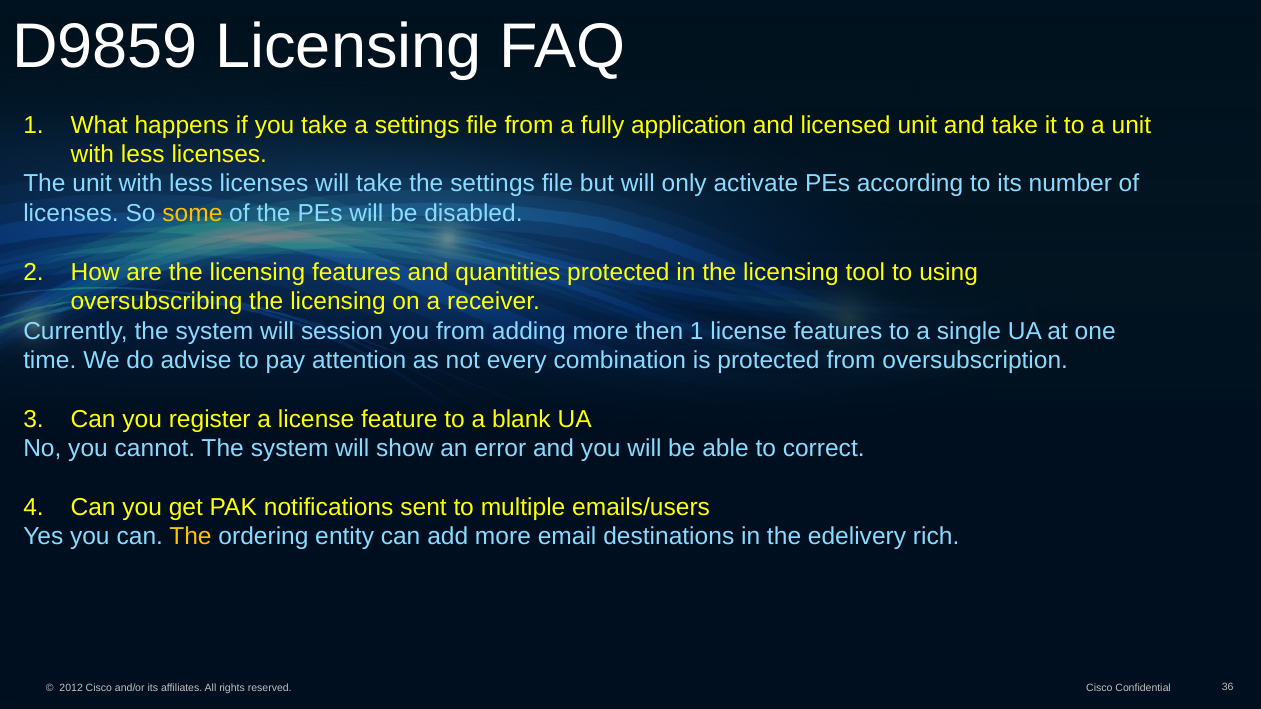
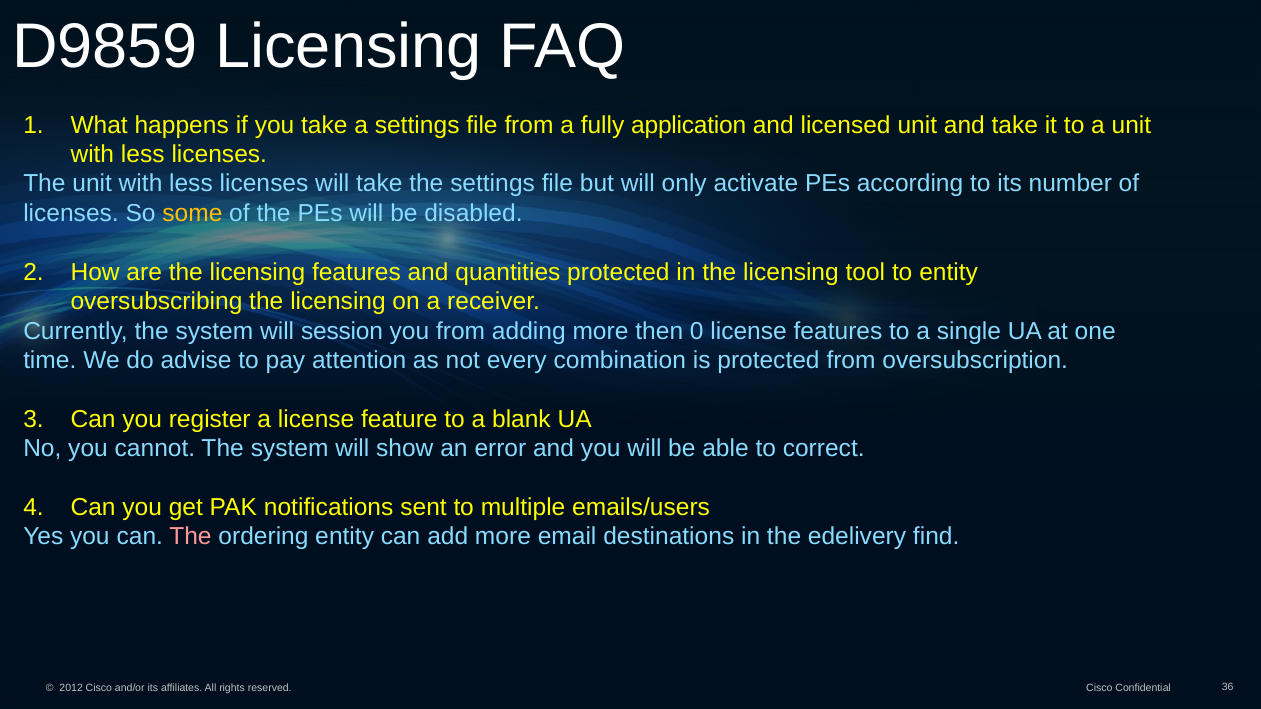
to using: using -> entity (949, 272)
then 1: 1 -> 0 (697, 331)
The colour: yellow -> pink (190, 537)
rich: rich -> find (936, 537)
